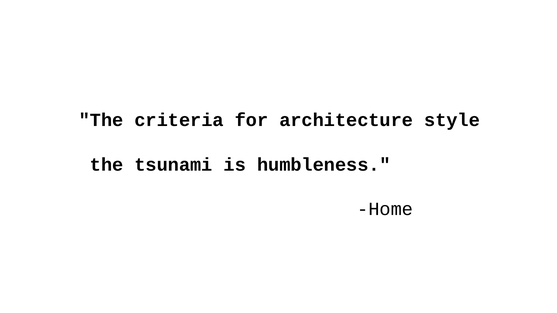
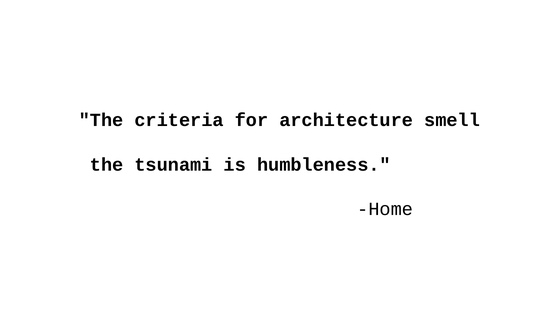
style: style -> smell (452, 120)
